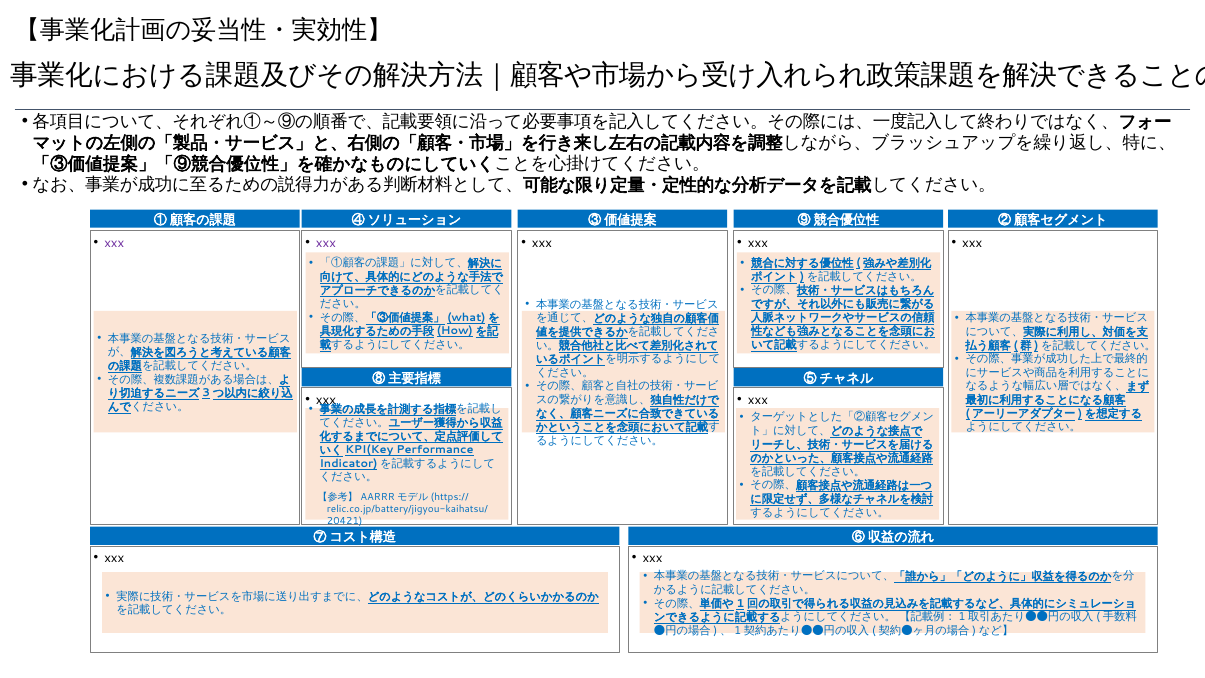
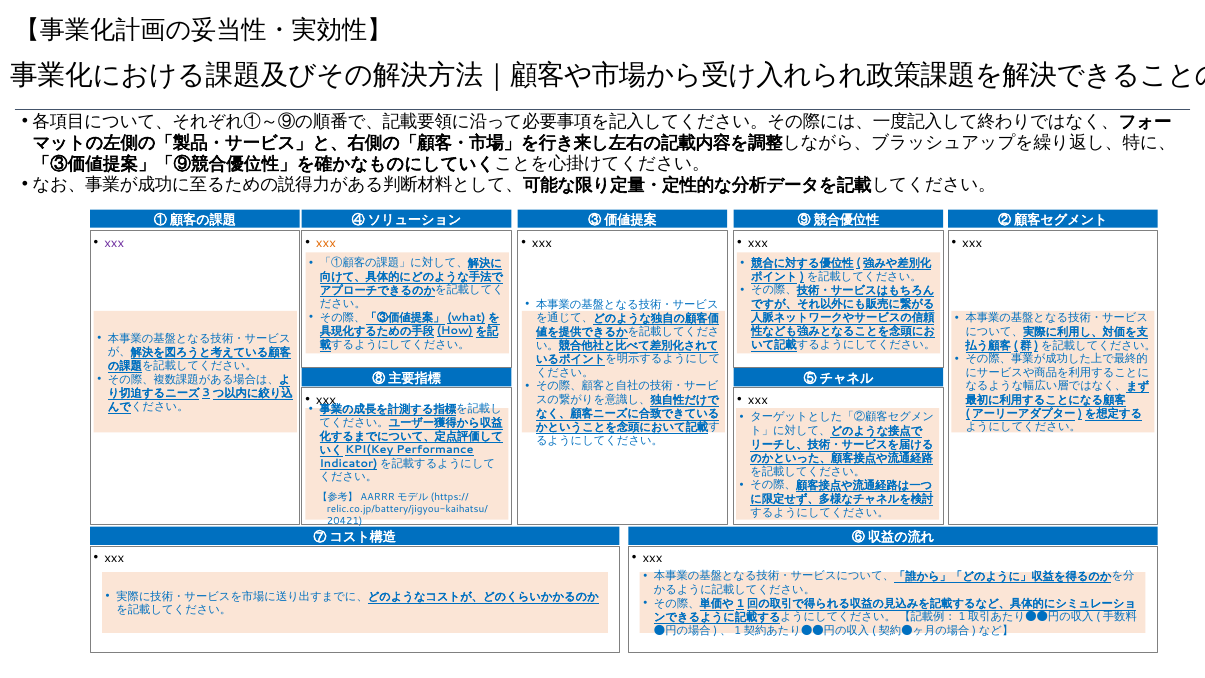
xxx colour: purple -> orange (326, 243)
